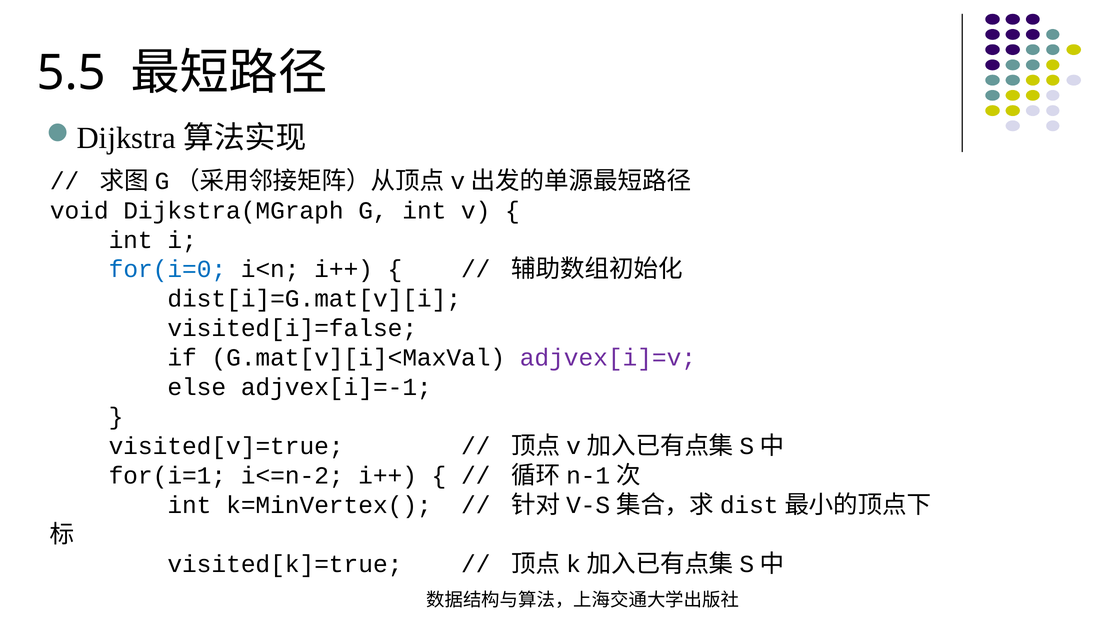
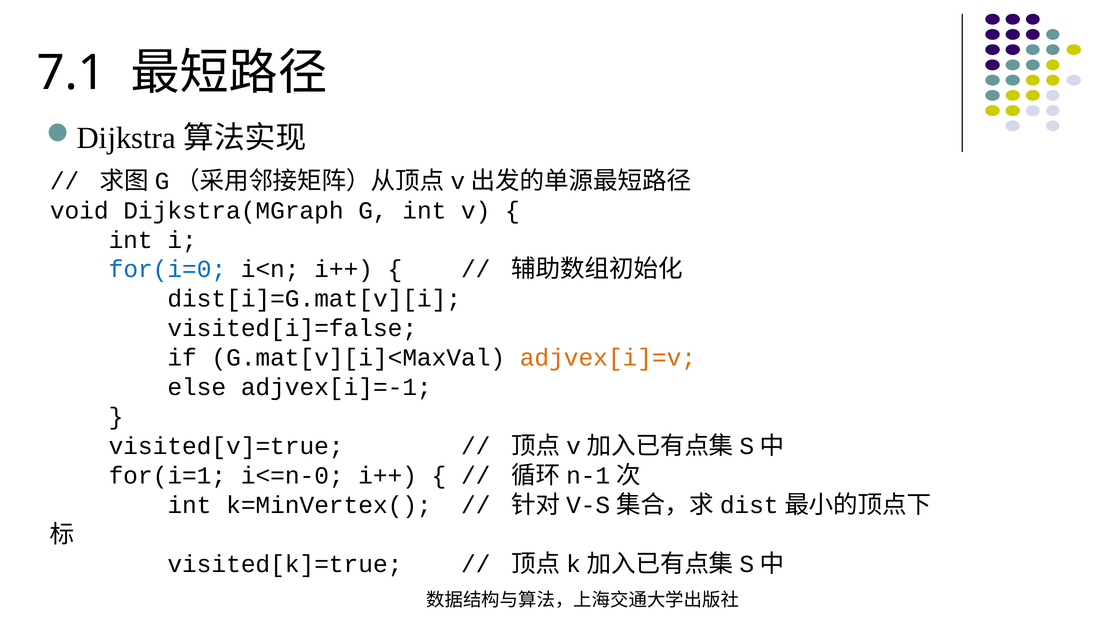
5.5: 5.5 -> 7.1 (71, 73)
adjvex[i]=v colour: purple -> orange (608, 358)
i<=n-2: i<=n-2 -> i<=n-0 (292, 475)
